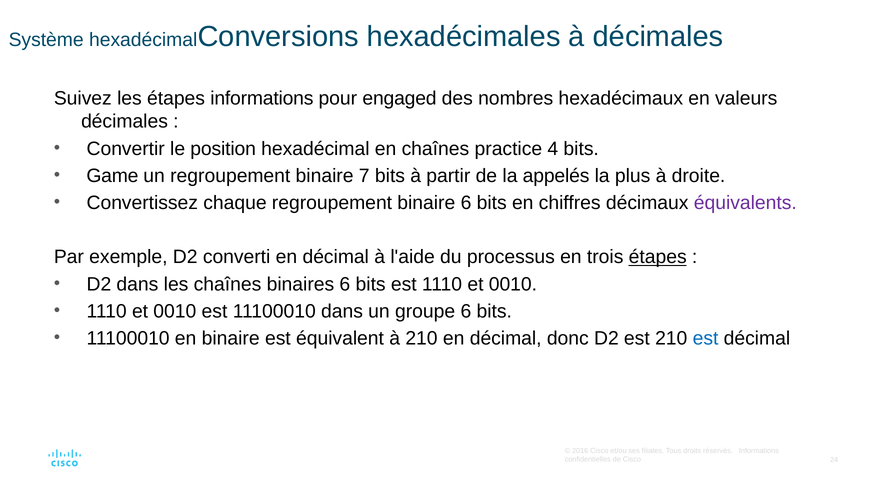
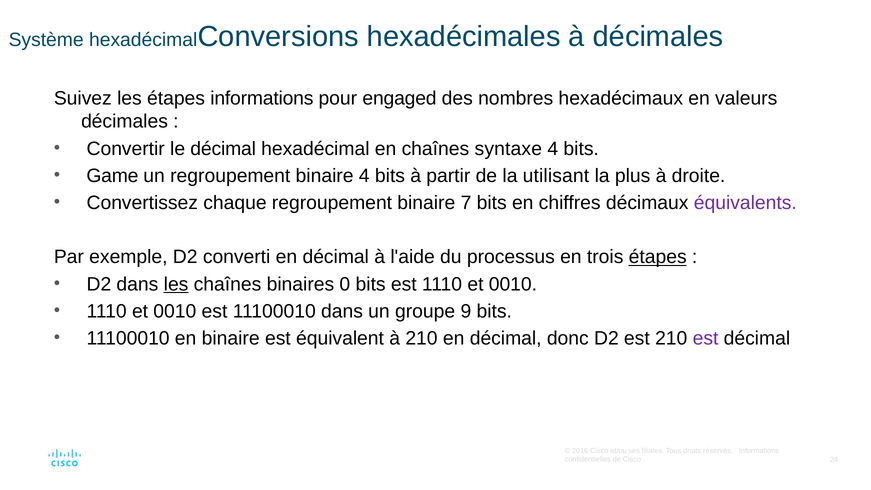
le position: position -> décimal (223, 149)
practice: practice -> syntaxe (508, 149)
binaire 7: 7 -> 4 (364, 176)
appelés: appelés -> utilisant (556, 176)
binaire 6: 6 -> 7 (466, 203)
les underline: none -> present (176, 284)
binaires 6: 6 -> 0 (345, 284)
groupe 6: 6 -> 9 (466, 311)
est colour: blue -> purple (706, 338)
